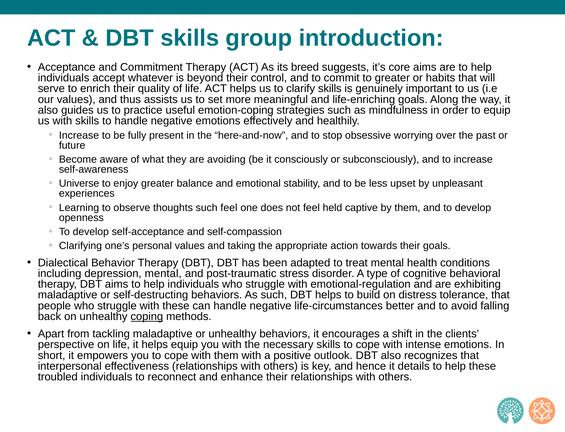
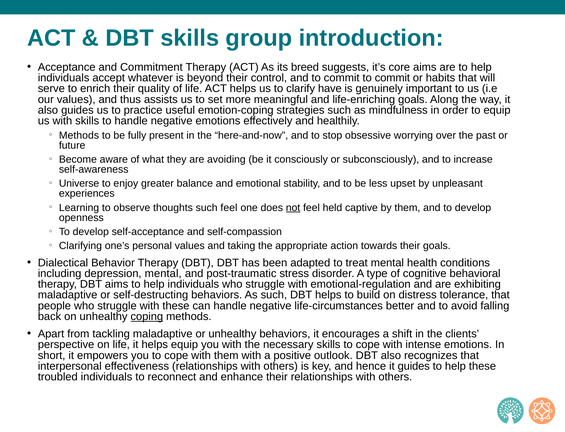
commit to greater: greater -> commit (392, 78)
clarify skills: skills -> have (330, 89)
Increase: Increase -> Methods (79, 135)
not underline: none -> present (293, 208)
it details: details -> guides (414, 366)
